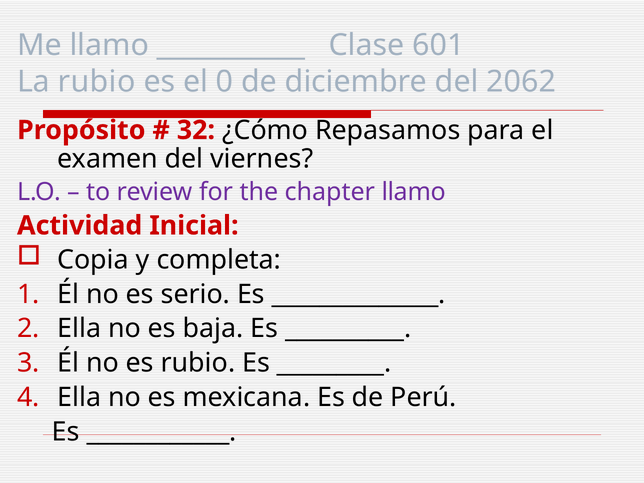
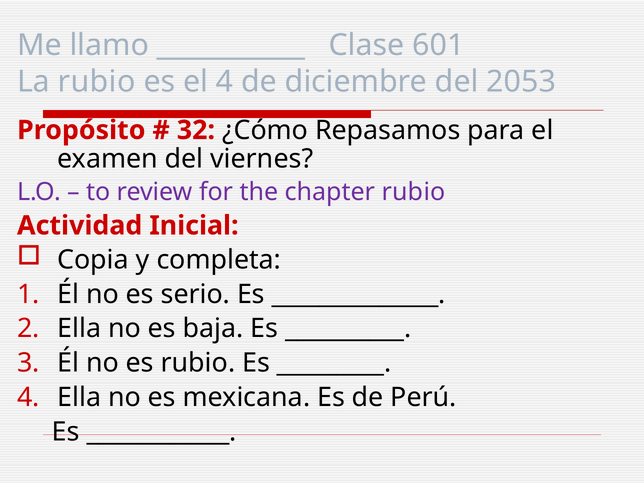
el 0: 0 -> 4 (225, 81)
2062: 2062 -> 2053 (521, 81)
chapter llamo: llamo -> rubio (414, 192)
